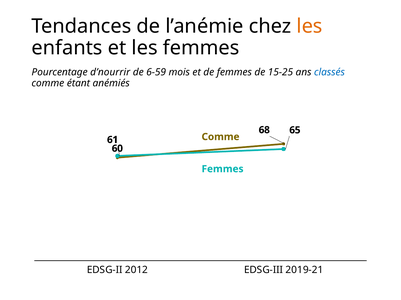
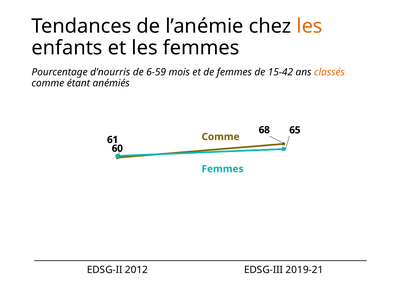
d’nourrir: d’nourrir -> d’nourris (110, 72)
15-25: 15-25 -> 15-42 (280, 72)
classés colour: blue -> orange (329, 72)
